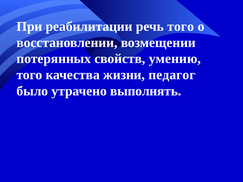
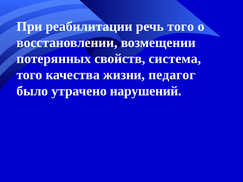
умению: умению -> система (175, 59)
выполнять: выполнять -> нарушений (146, 91)
